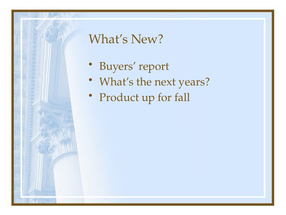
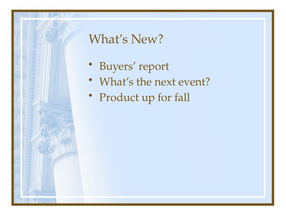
years: years -> event (194, 82)
